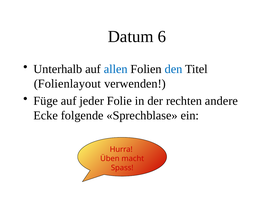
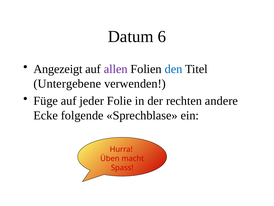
Unterhalb: Unterhalb -> Angezeigt (58, 69)
allen colour: blue -> purple (116, 69)
Folienlayout: Folienlayout -> Untergebene (67, 84)
